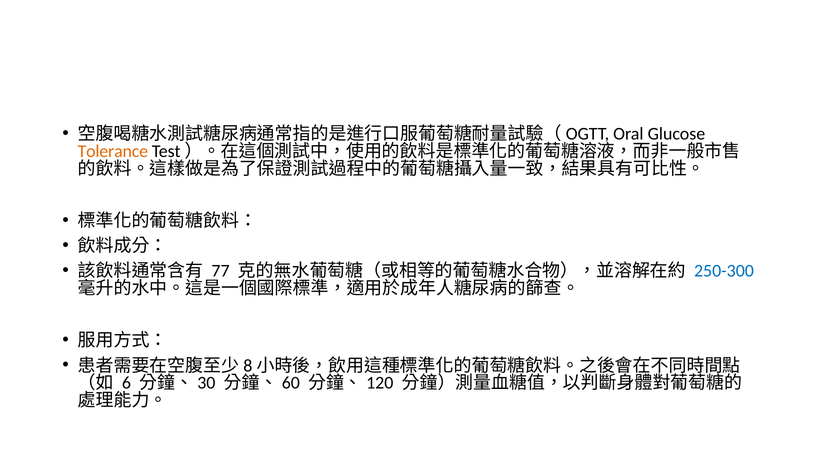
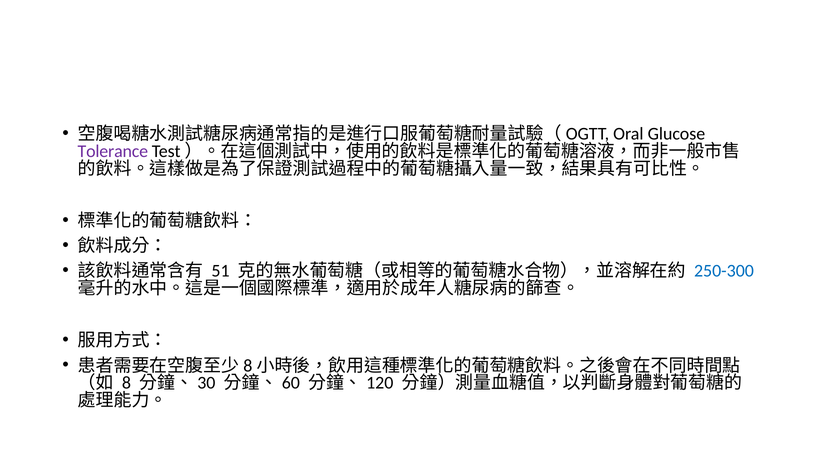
Tolerance colour: orange -> purple (113, 151)
77: 77 -> 51 (221, 271)
6: 6 -> 8 (126, 383)
